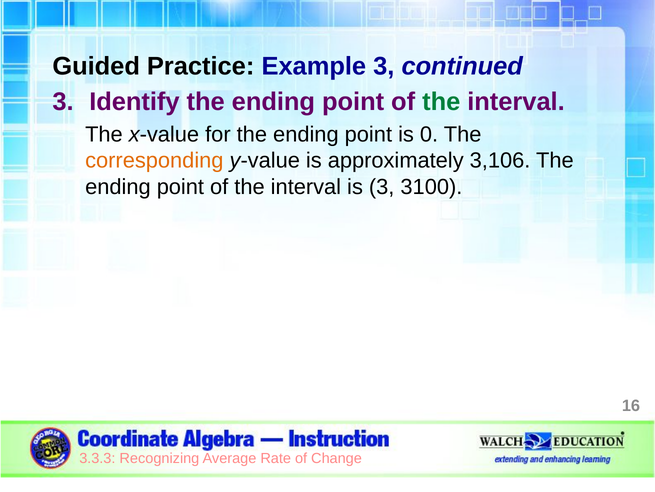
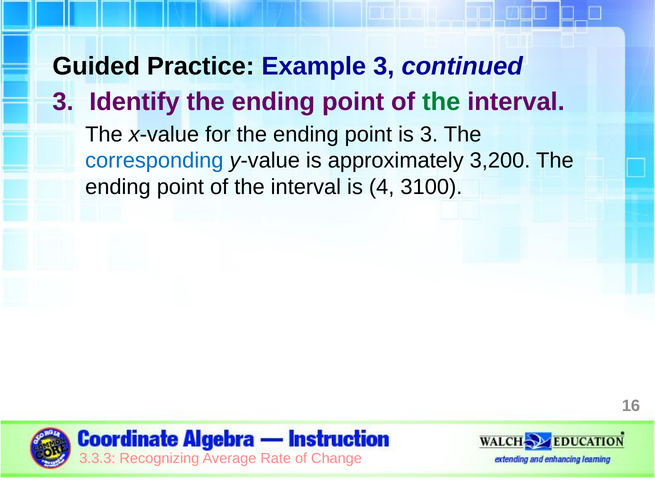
is 0: 0 -> 3 (429, 134)
corresponding colour: orange -> blue (154, 160)
3,106: 3,106 -> 3,200 (500, 160)
is 3: 3 -> 4 (382, 187)
